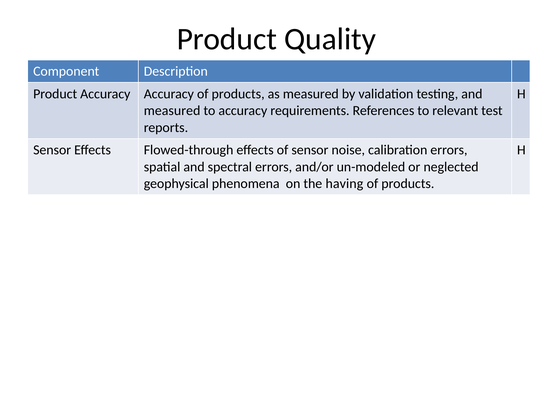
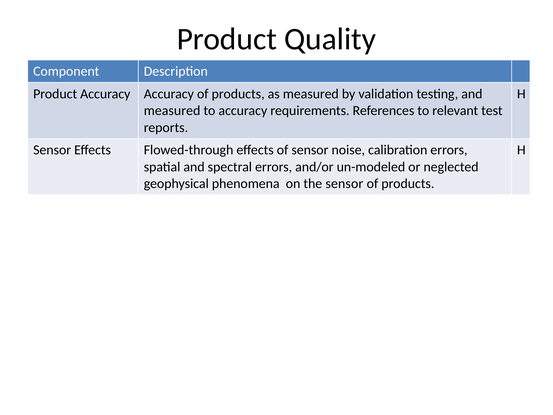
the having: having -> sensor (344, 184)
